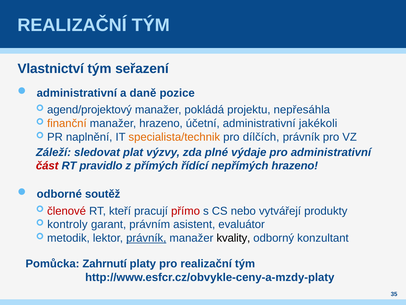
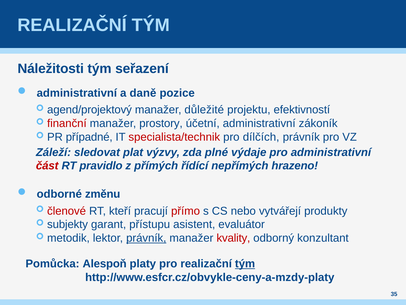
Vlastnictví: Vlastnictví -> Náležitosti (51, 69)
pokládá: pokládá -> důležité (204, 110)
nepřesáhla: nepřesáhla -> efektivností (302, 110)
finanční colour: orange -> red (67, 123)
manažer hrazeno: hrazeno -> prostory (161, 123)
jakékoli: jakékoli -> zákoník (318, 123)
naplnění: naplnění -> případné (89, 137)
specialista/technik colour: orange -> red (174, 137)
soutěž: soutěž -> změnu (103, 194)
kontroly: kontroly -> subjekty (68, 224)
právním: právním -> přístupu (150, 224)
kvality colour: black -> red (233, 238)
Zahrnutí: Zahrnutí -> Alespoň (105, 263)
tým underline: none -> present (245, 263)
